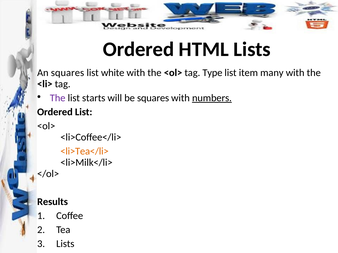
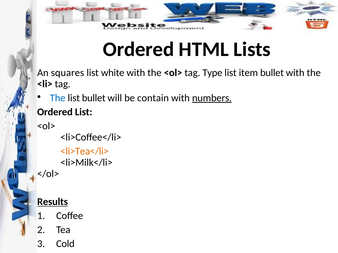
item many: many -> bullet (272, 73)
The colour: purple -> blue (58, 98)
list starts: starts -> bullet (94, 98)
be squares: squares -> contain (153, 98)
Results underline: none -> present (53, 202)
Lists: Lists -> Cold (65, 244)
